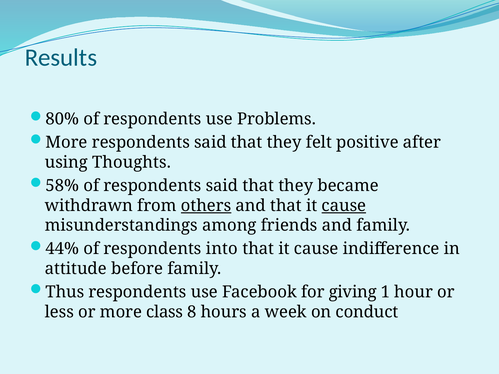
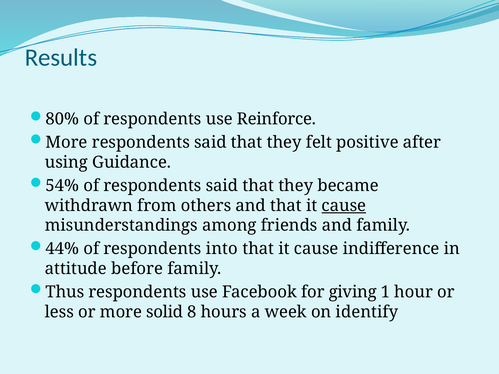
Problems: Problems -> Reinforce (277, 119)
Thoughts: Thoughts -> Guidance (132, 162)
58%: 58% -> 54% (62, 186)
others underline: present -> none (206, 206)
class: class -> solid (165, 312)
conduct: conduct -> identify (367, 312)
